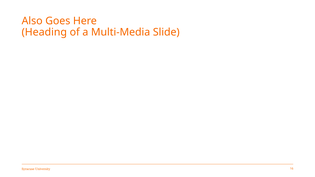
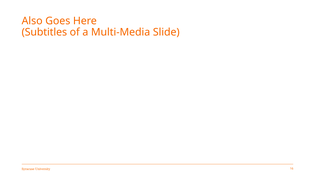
Heading: Heading -> Subtitles (44, 32)
